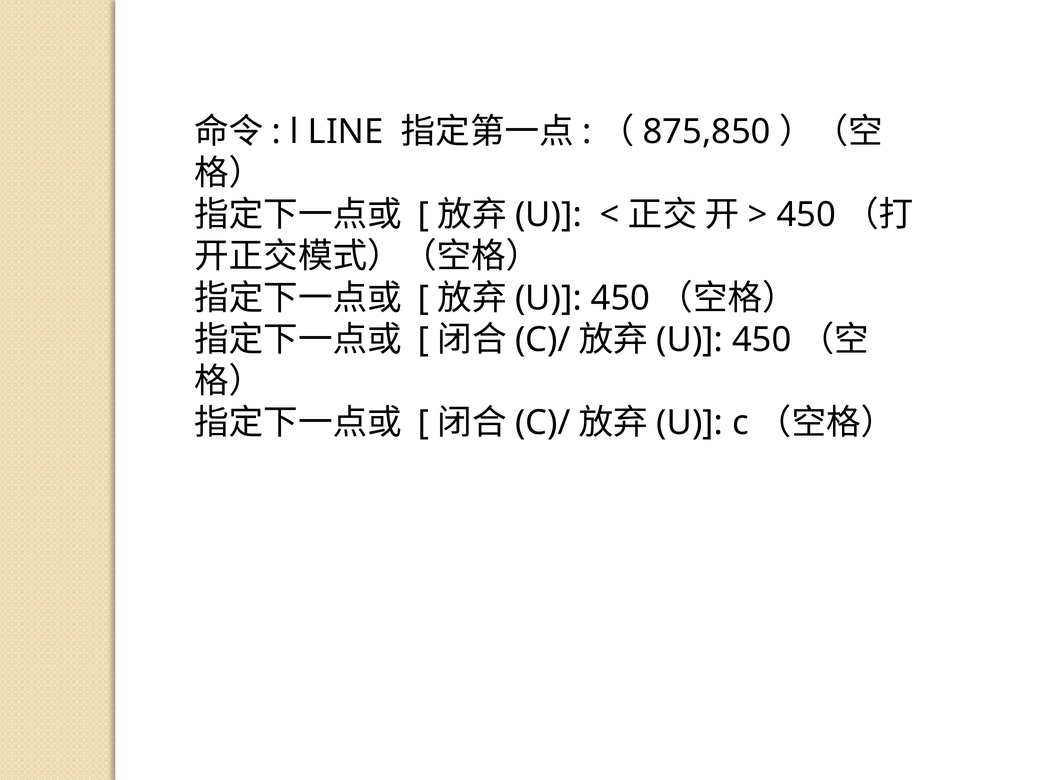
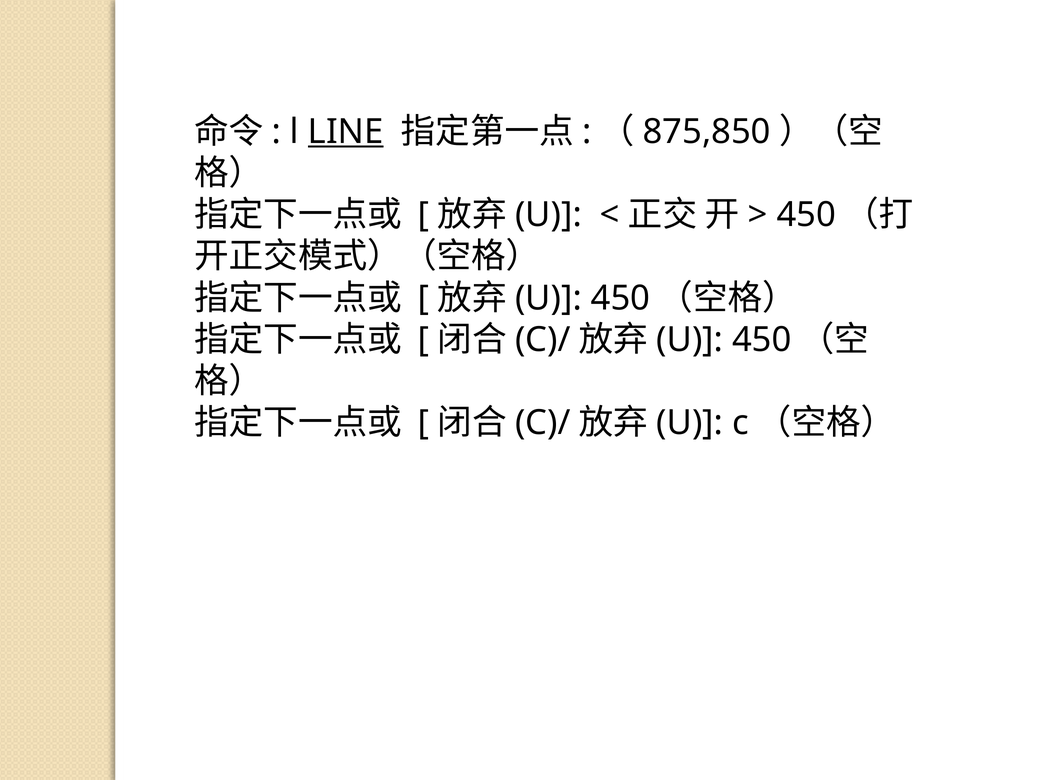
LINE underline: none -> present (346, 132)
